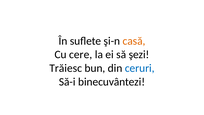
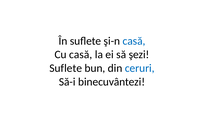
casă colour: orange -> blue (134, 41)
Cu cere: cere -> casă (81, 54)
Trăiesc: Trăiesc -> Suflete (66, 68)
